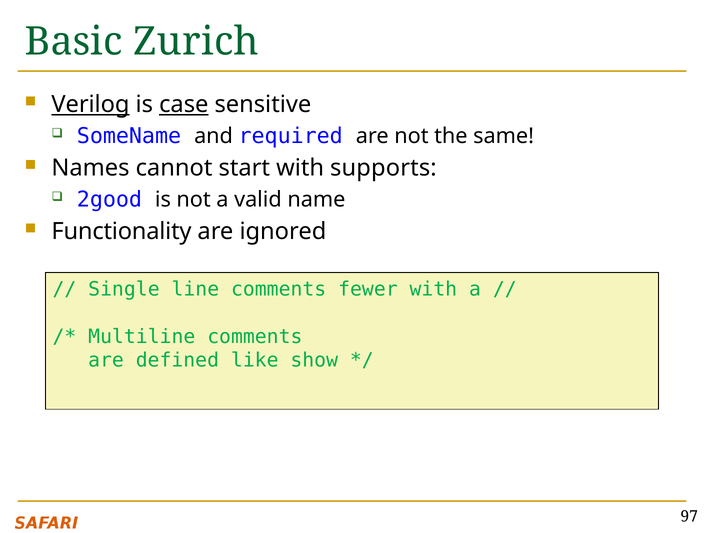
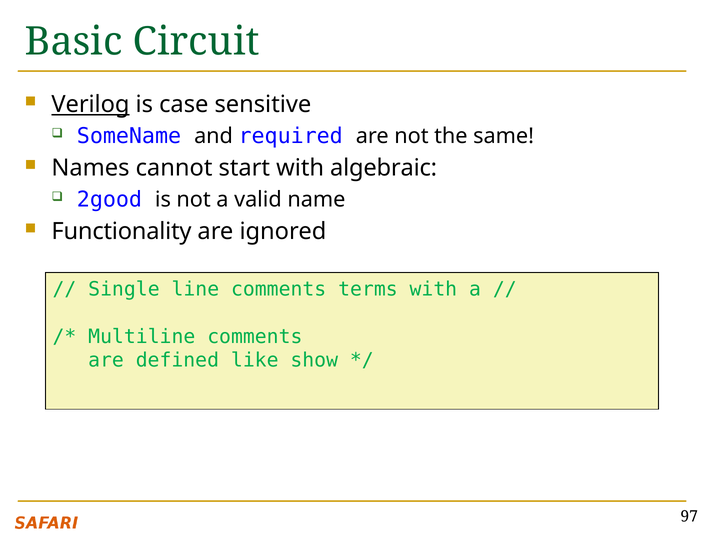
Zurich: Zurich -> Circuit (196, 42)
case underline: present -> none (184, 104)
supports: supports -> algebraic (384, 168)
fewer: fewer -> terms (368, 289)
